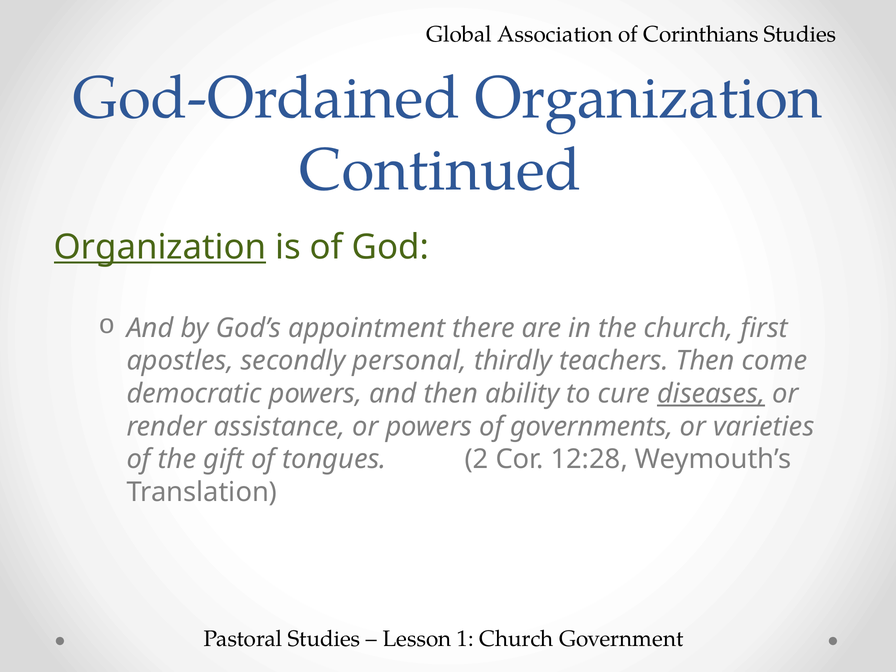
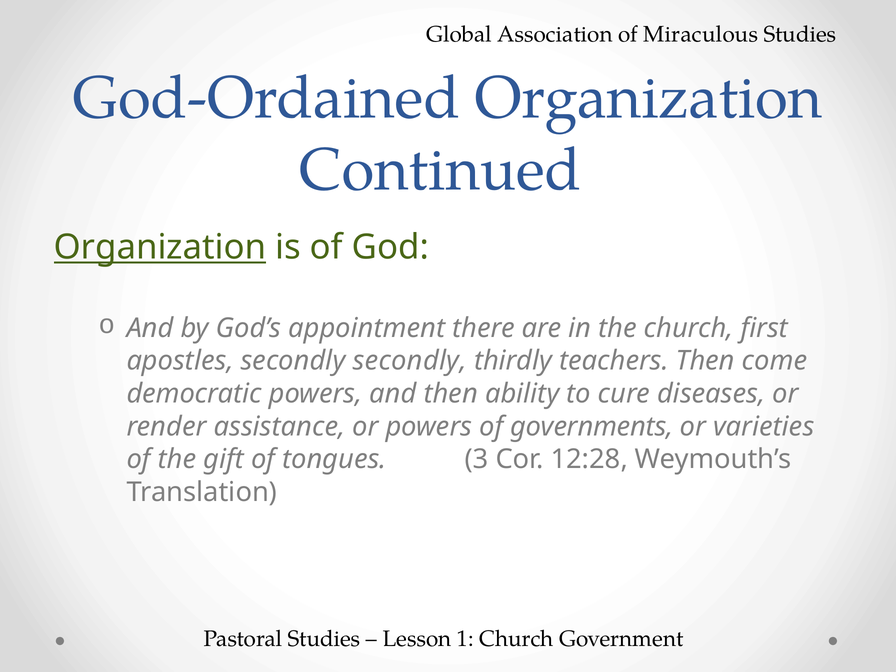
Corinthians: Corinthians -> Miraculous (701, 34)
secondly personal: personal -> secondly (410, 361)
diseases underline: present -> none (711, 394)
2: 2 -> 3 (477, 459)
